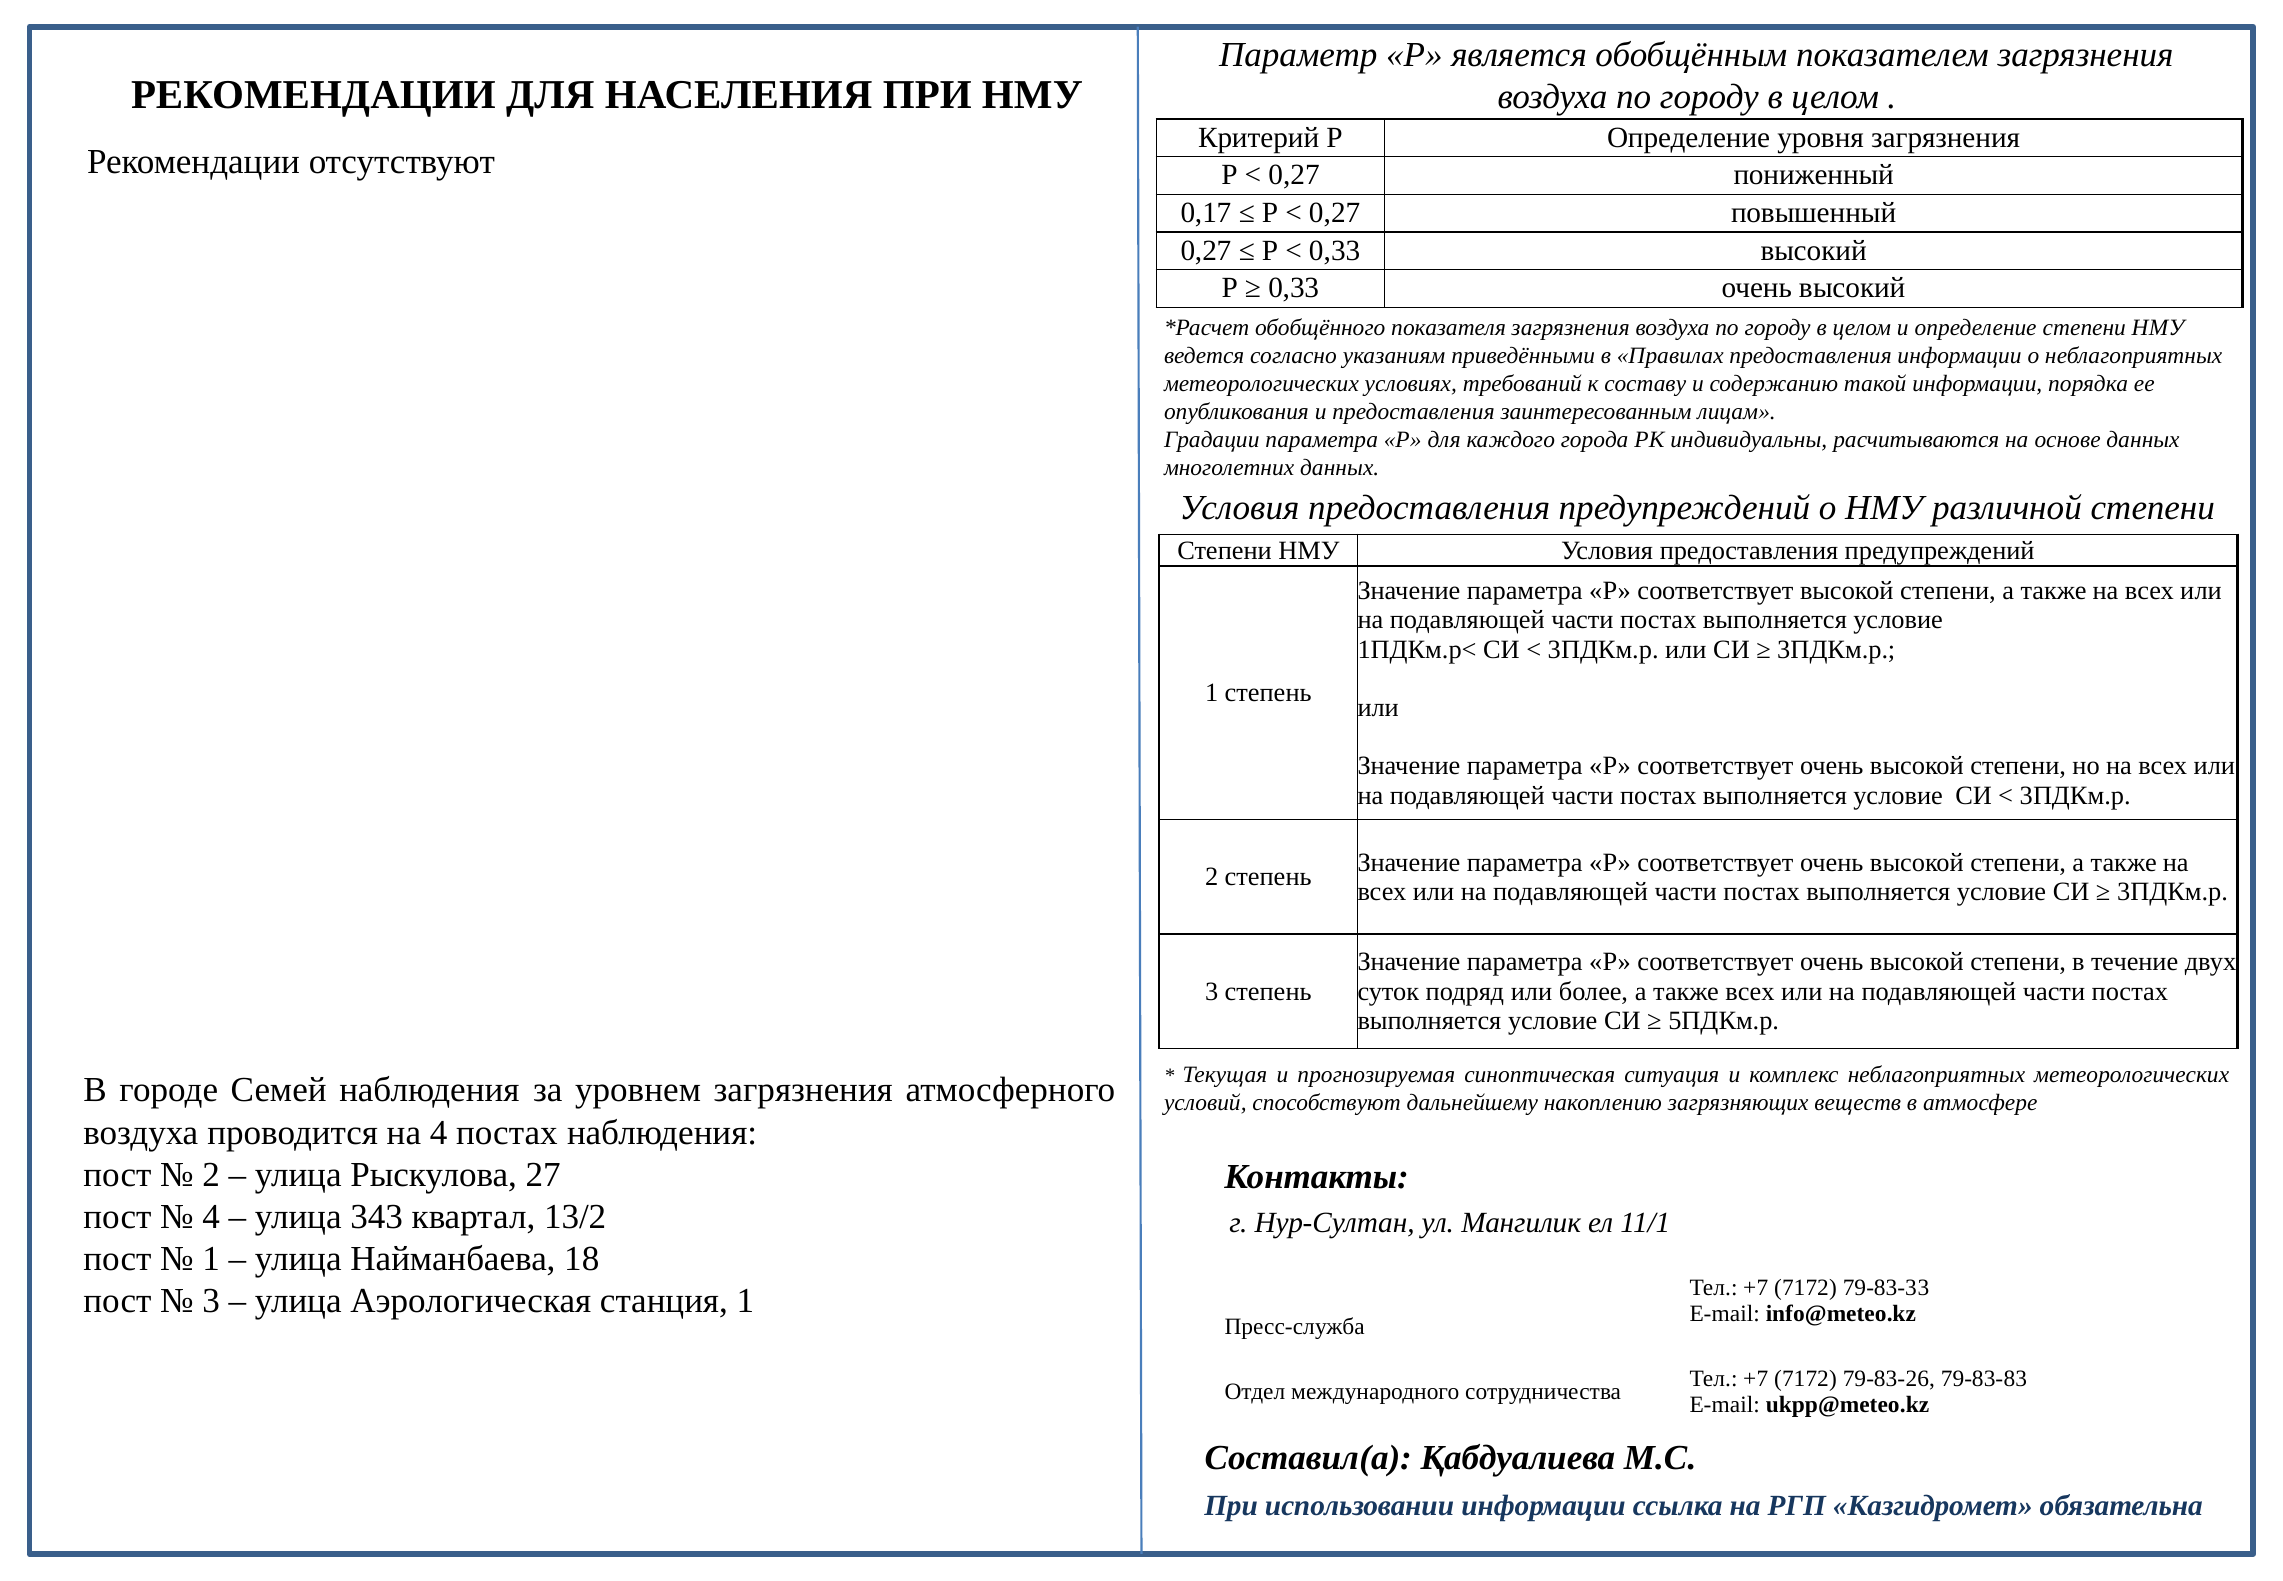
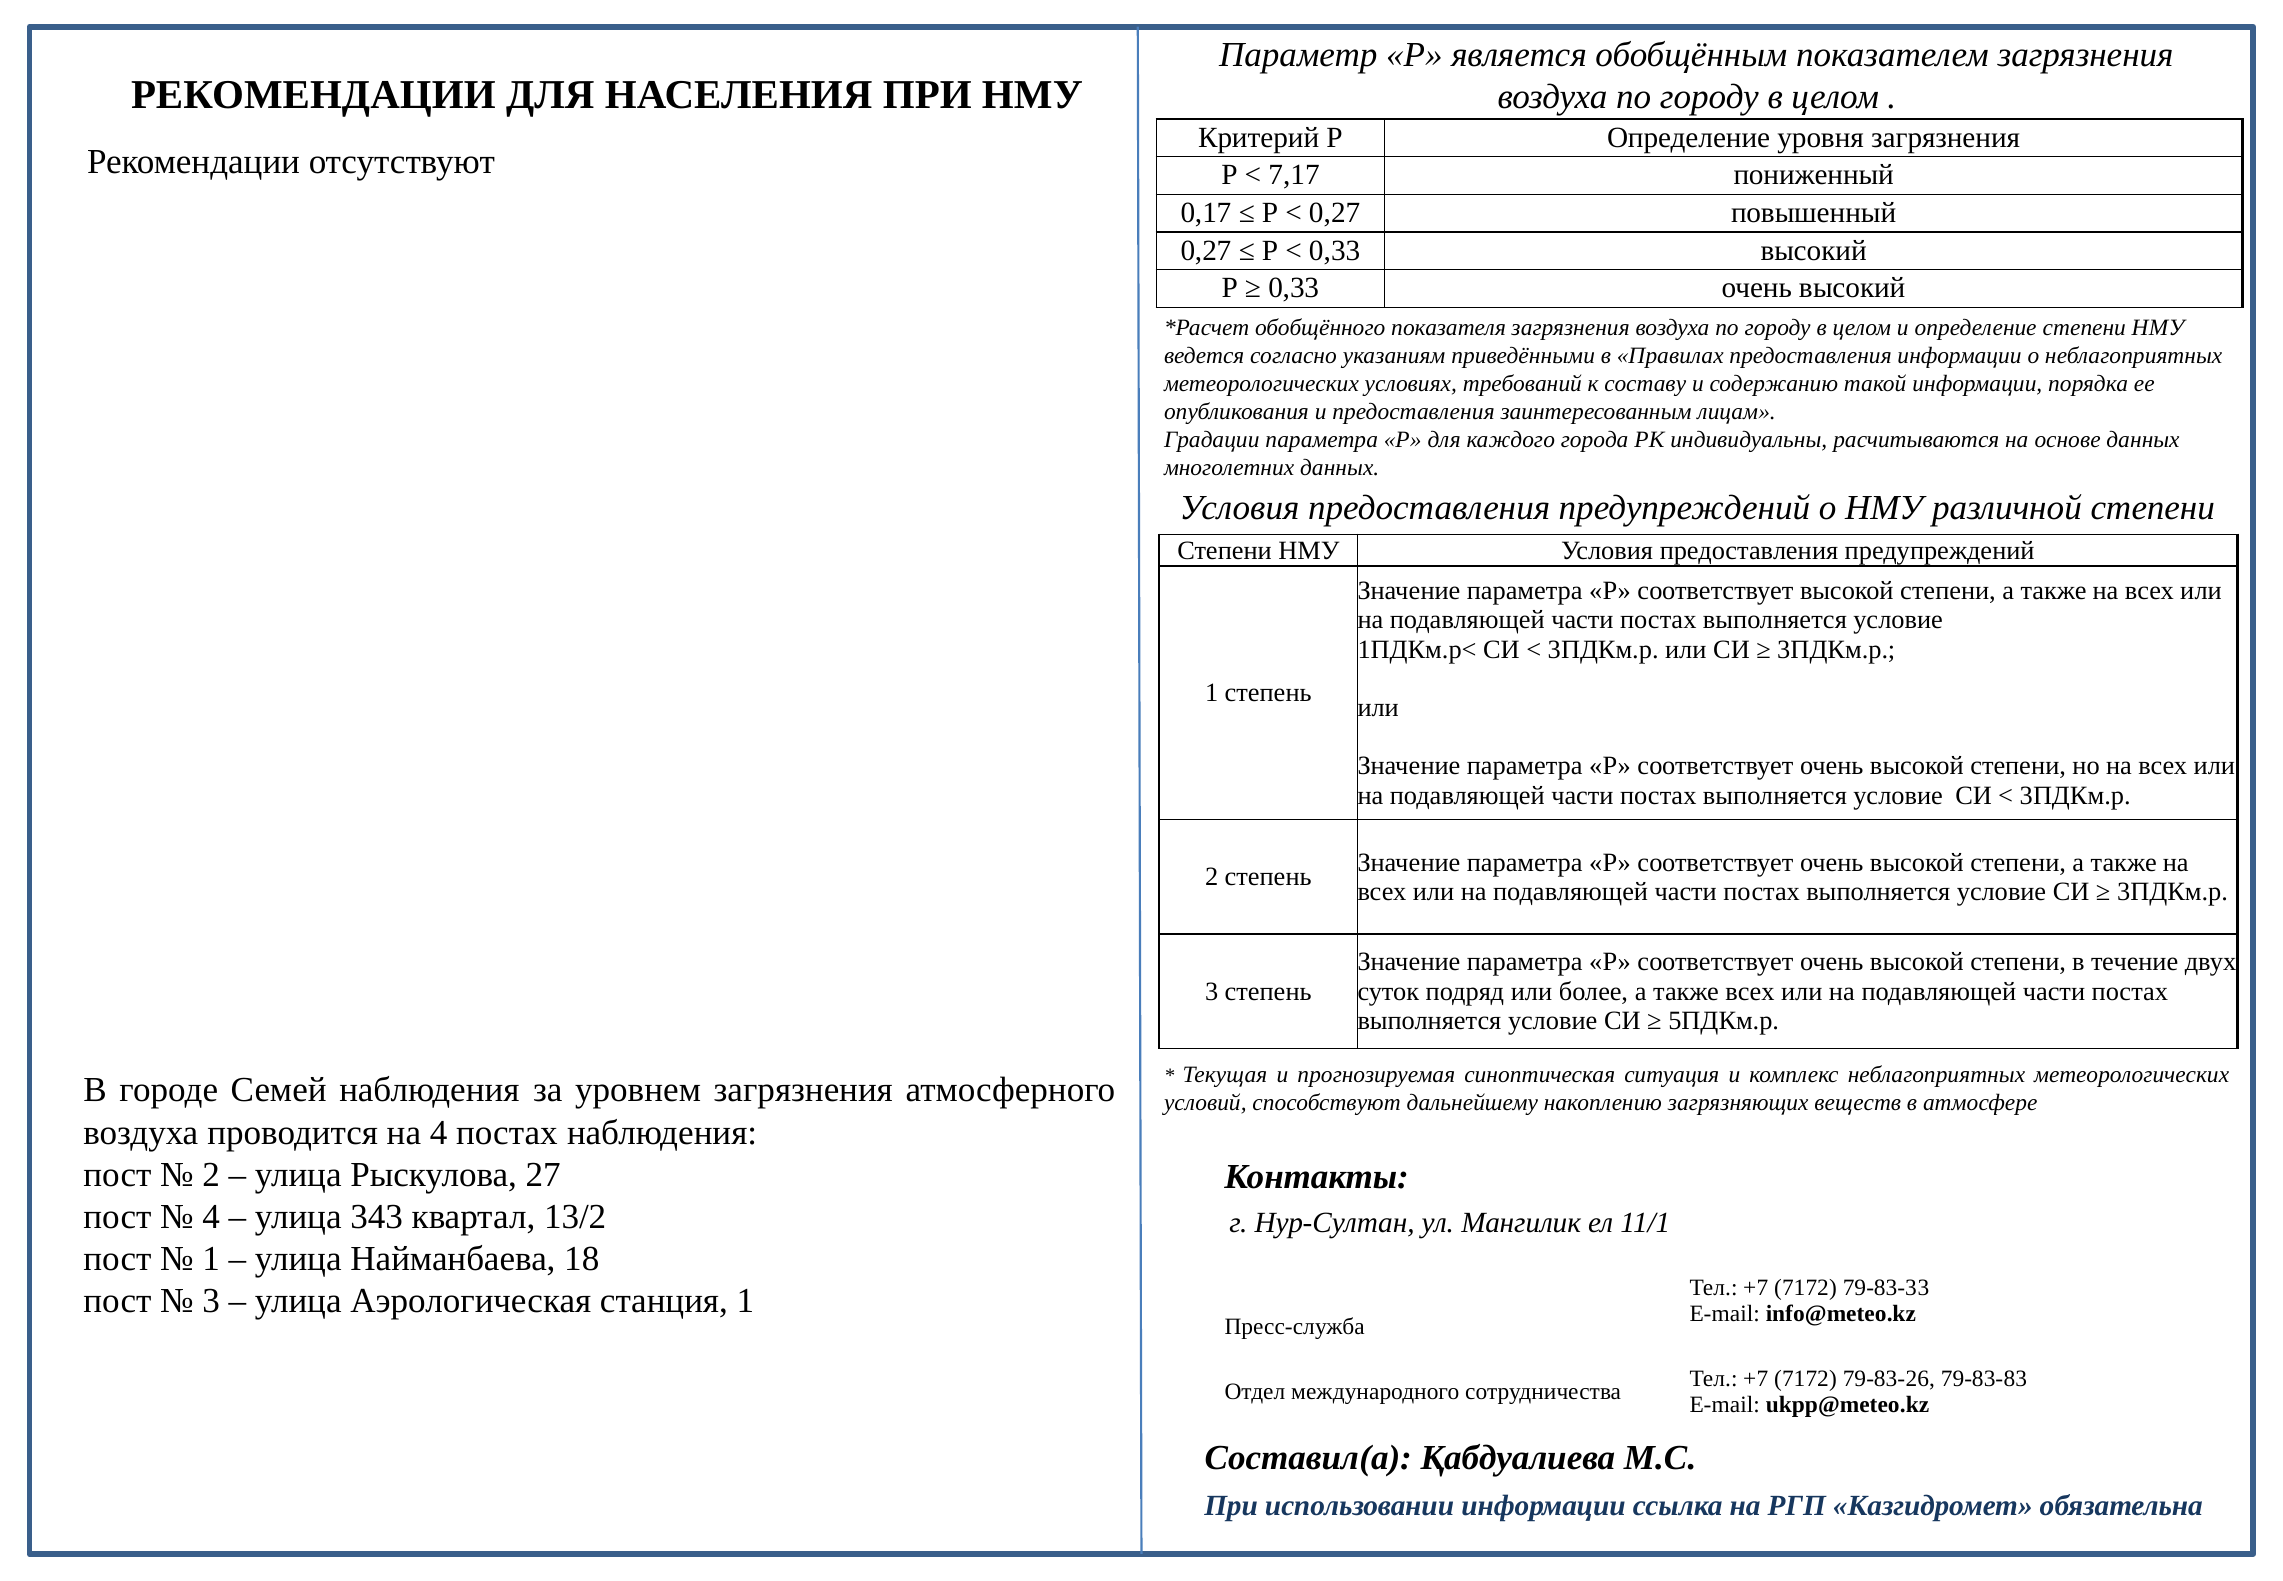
0,27: 0,27 -> 7,17 (1294, 175)
